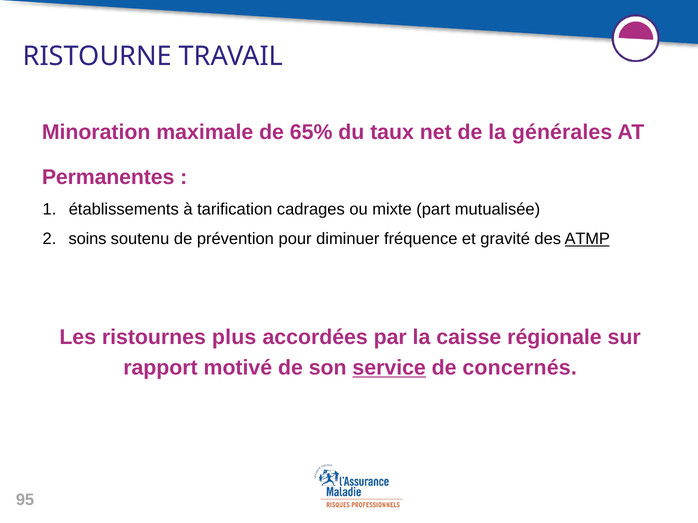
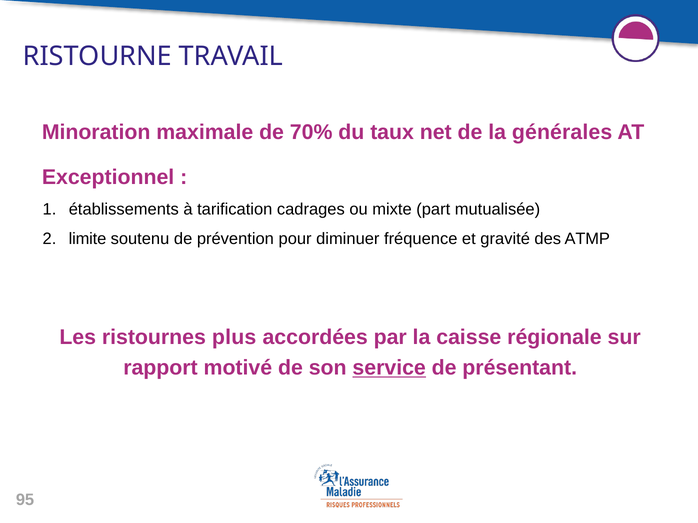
65%: 65% -> 70% (311, 132)
Permanentes: Permanentes -> Exceptionnel (108, 177)
soins: soins -> limite (87, 239)
ATMP underline: present -> none (587, 239)
concernés: concernés -> présentant (520, 368)
